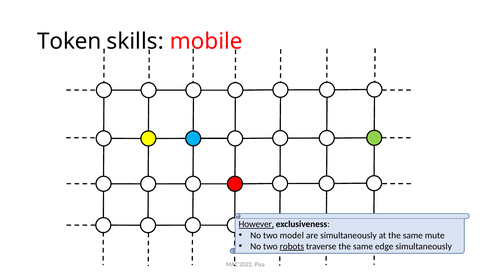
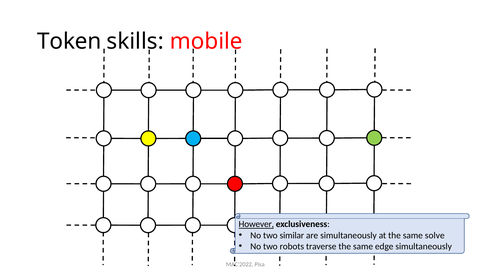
model: model -> similar (292, 235)
mute: mute -> solve (435, 235)
robots underline: present -> none (292, 246)
